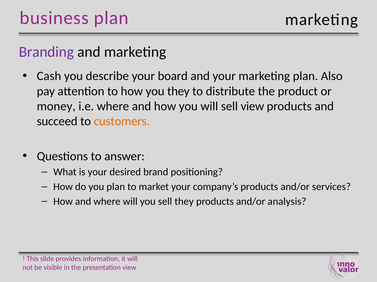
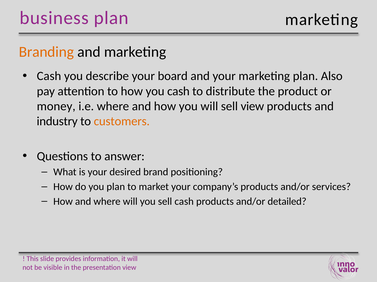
Branding colour: purple -> orange (46, 52)
you they: they -> cash (178, 91)
succeed: succeed -> industry (57, 122)
sell they: they -> cash (184, 202)
analysis: analysis -> detailed (287, 202)
